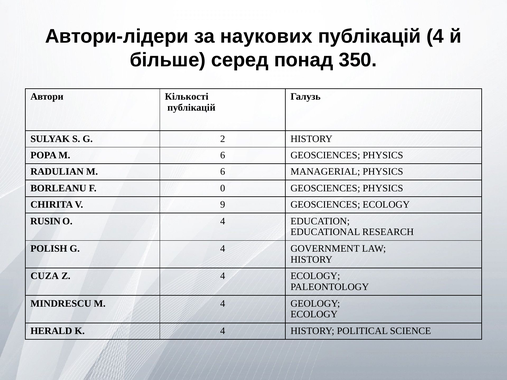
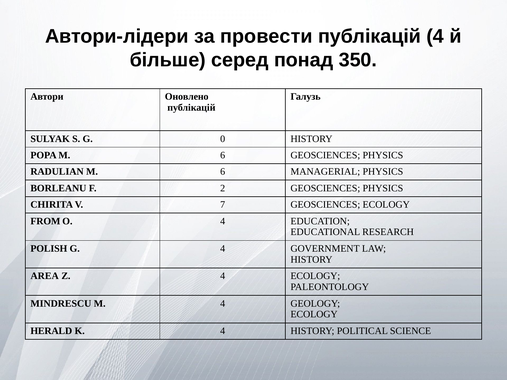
наукових: наукових -> провести (266, 36)
Кількості: Кількості -> Оновлено (187, 97)
2: 2 -> 0 (223, 139)
0: 0 -> 2 (223, 188)
9: 9 -> 7 (223, 205)
RUSIN: RUSIN -> FROM (45, 221)
CUZA: CUZA -> AREA (45, 276)
